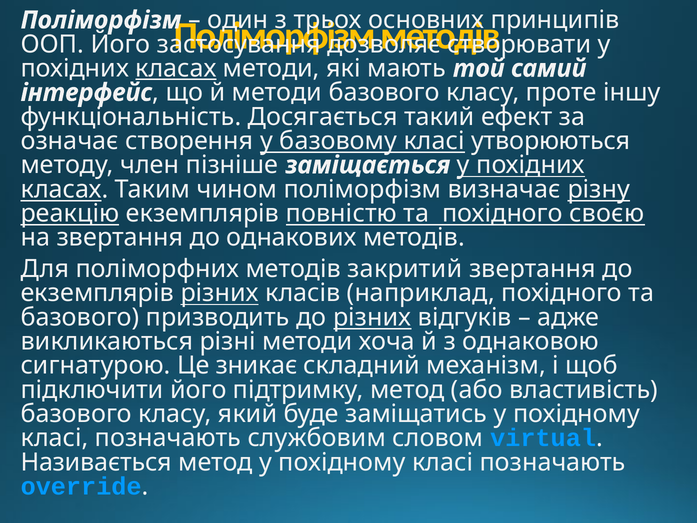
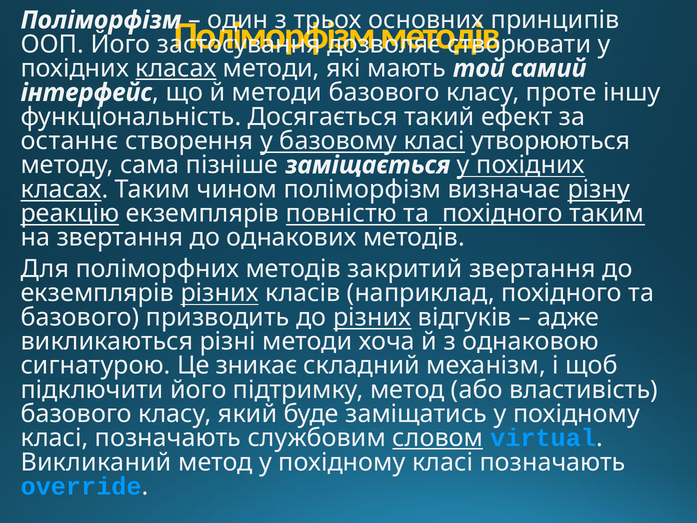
означає: означає -> останнє (70, 141)
член: член -> сама (150, 165)
похідного своєю: своєю -> таким (607, 213)
словом underline: none -> present (438, 438)
Називається: Називається -> Викликаний (96, 462)
